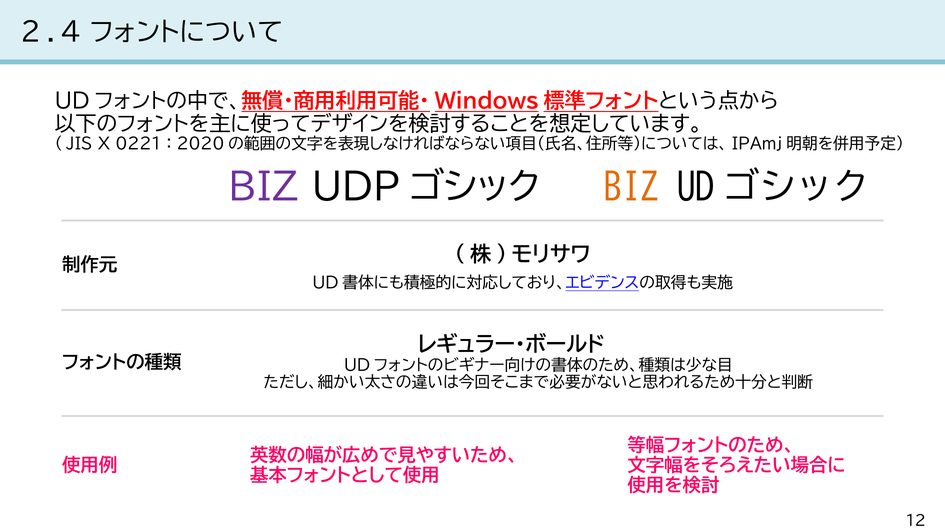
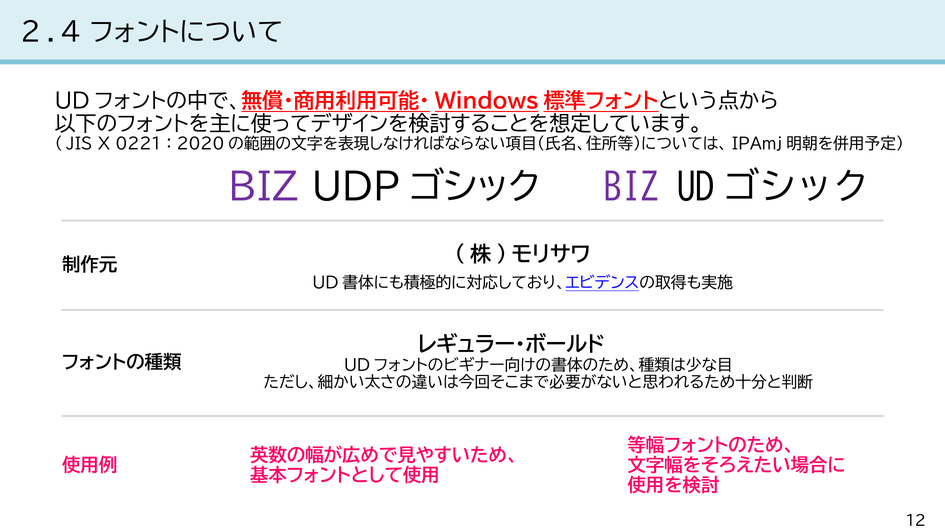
BIZ colour: orange -> purple (632, 188)
